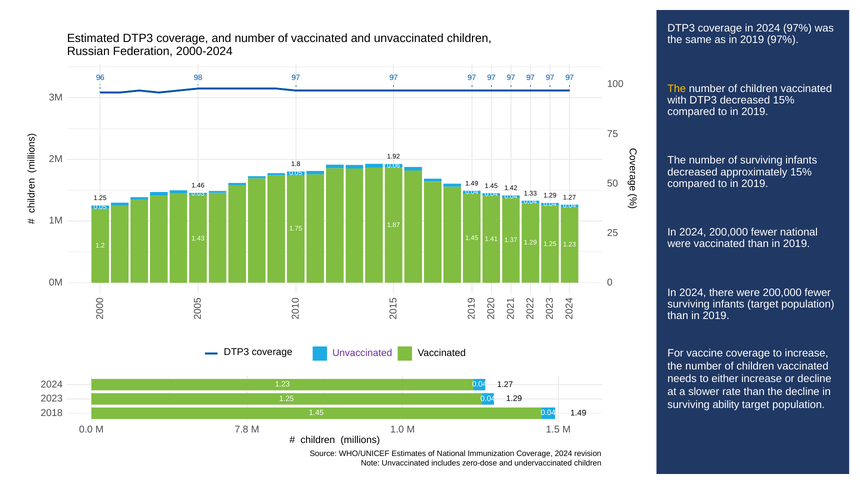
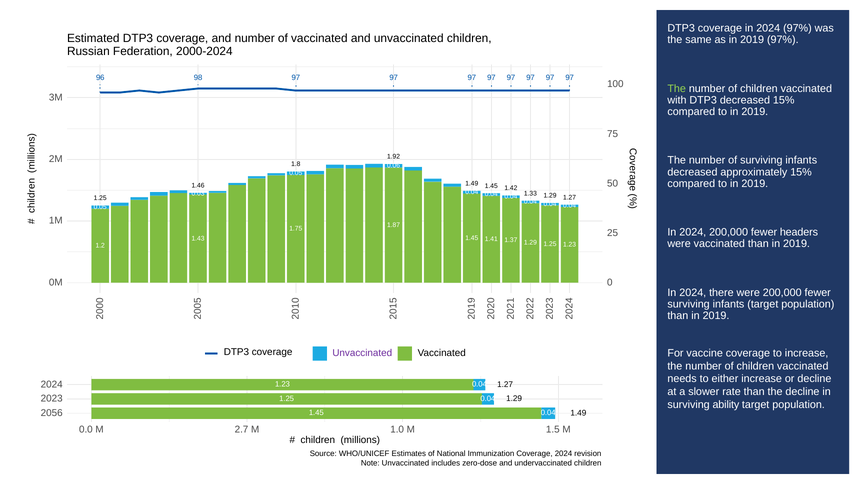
The colour: yellow -> light green (677, 88)
fewer national: national -> headers (799, 232)
2018: 2018 -> 2056 (52, 413)
7.8: 7.8 -> 2.7 (242, 429)
